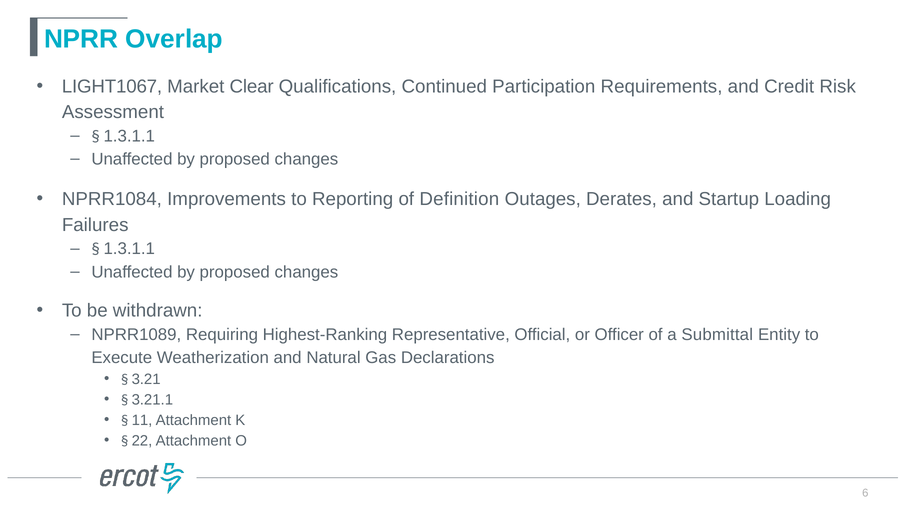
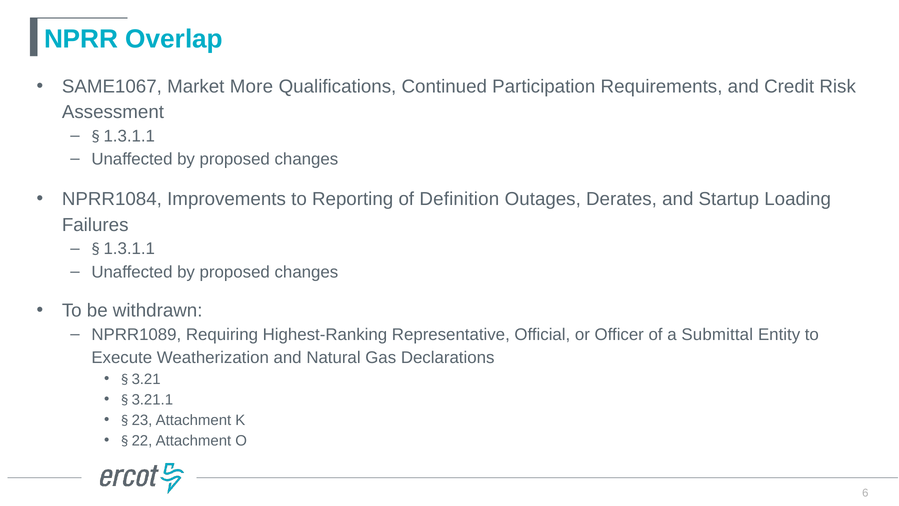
LIGHT1067: LIGHT1067 -> SAME1067 (112, 86)
Clear: Clear -> More (251, 86)
11: 11 -> 23 (142, 420)
